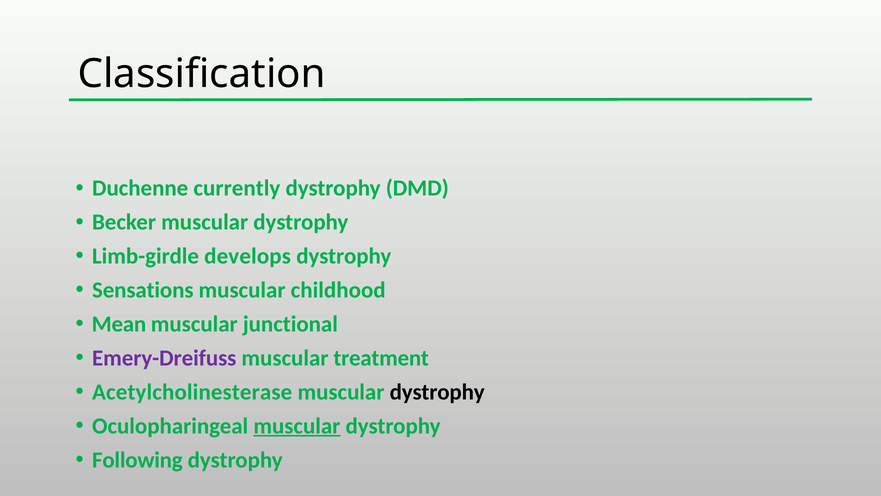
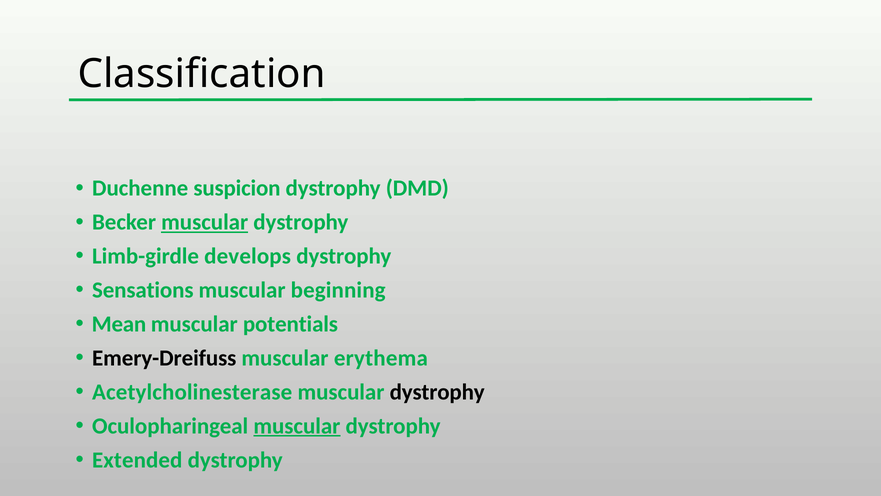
currently: currently -> suspicion (237, 188)
muscular underline: none -> present (205, 222)
childhood: childhood -> beginning (338, 290)
junctional: junctional -> potentials (290, 324)
Emery-Dreifuss colour: purple -> black (164, 358)
treatment: treatment -> erythema (381, 358)
Following: Following -> Extended (137, 460)
